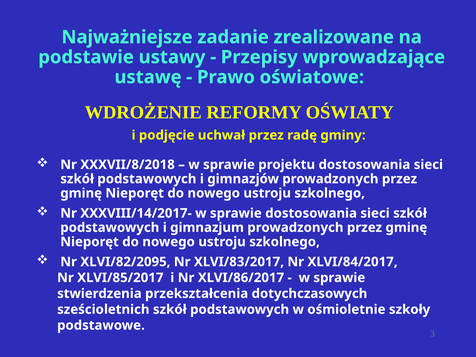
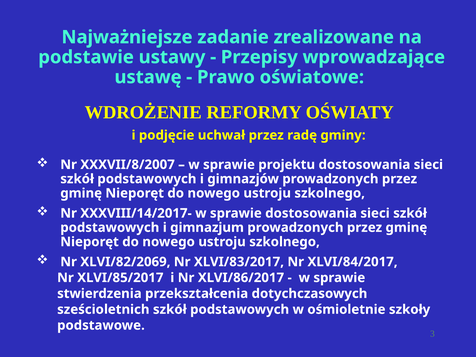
XXXVII/8/2018: XXXVII/8/2018 -> XXXVII/8/2007 (128, 165)
XLVI/82/2095: XLVI/82/2095 -> XLVI/82/2069 (125, 262)
